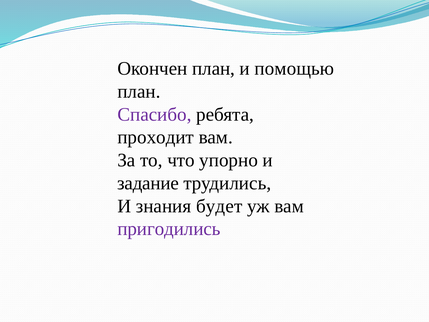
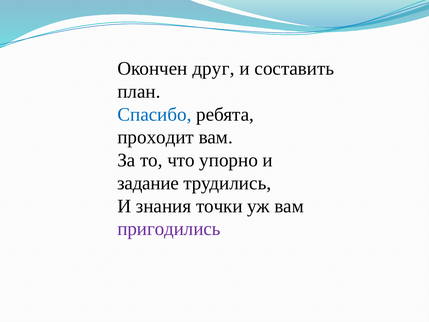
Окончен план: план -> друг (213, 69)
помощью: помощью -> составить (294, 69)
Спасибо colour: purple -> blue (154, 114)
будет: будет -> точки (219, 206)
